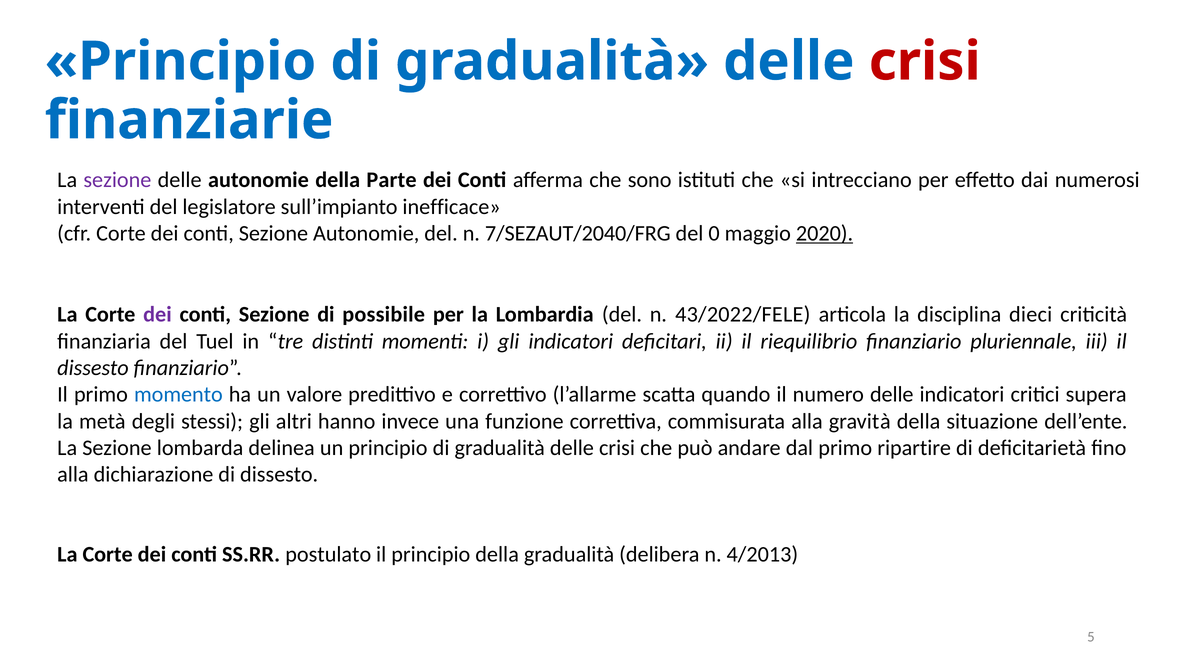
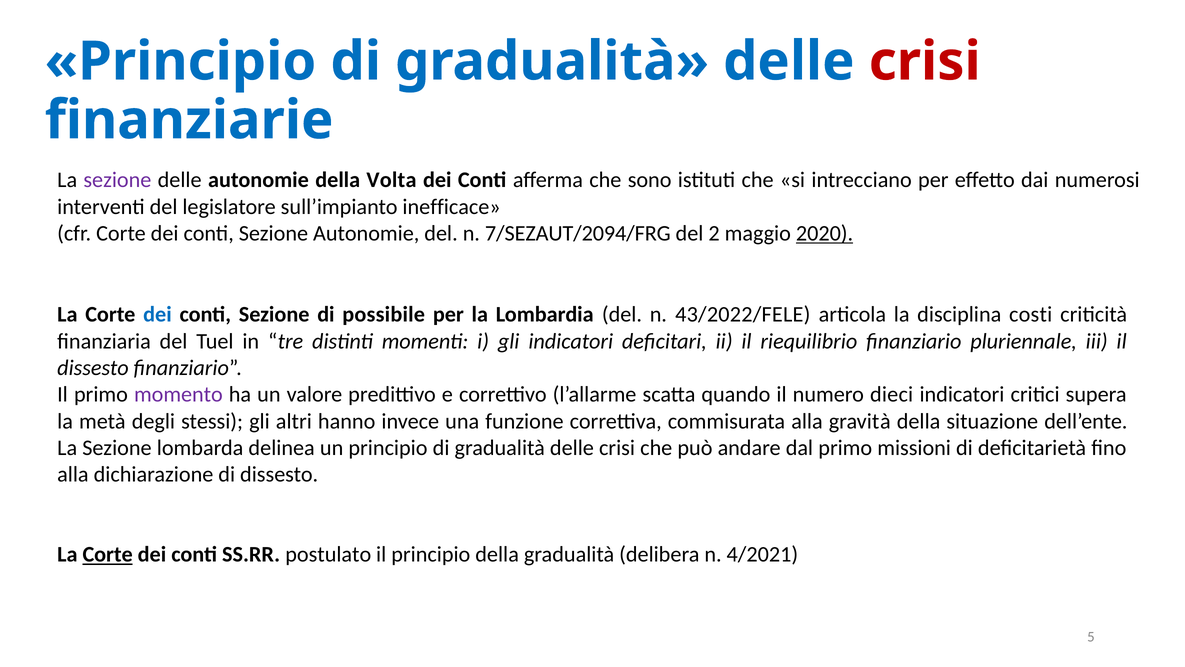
Parte: Parte -> Volta (391, 180)
7/SEZAUT/2040/FRG: 7/SEZAUT/2040/FRG -> 7/SEZAUT/2094/FRG (578, 233)
0: 0 -> 2 (714, 233)
dei colour: purple -> blue (157, 314)
dieci: dieci -> costi (1031, 314)
momento colour: blue -> purple (178, 394)
numero delle: delle -> dieci (892, 394)
ripartire: ripartire -> missioni (914, 448)
Corte underline: none -> present (108, 554)
4/2013: 4/2013 -> 4/2021 (762, 554)
